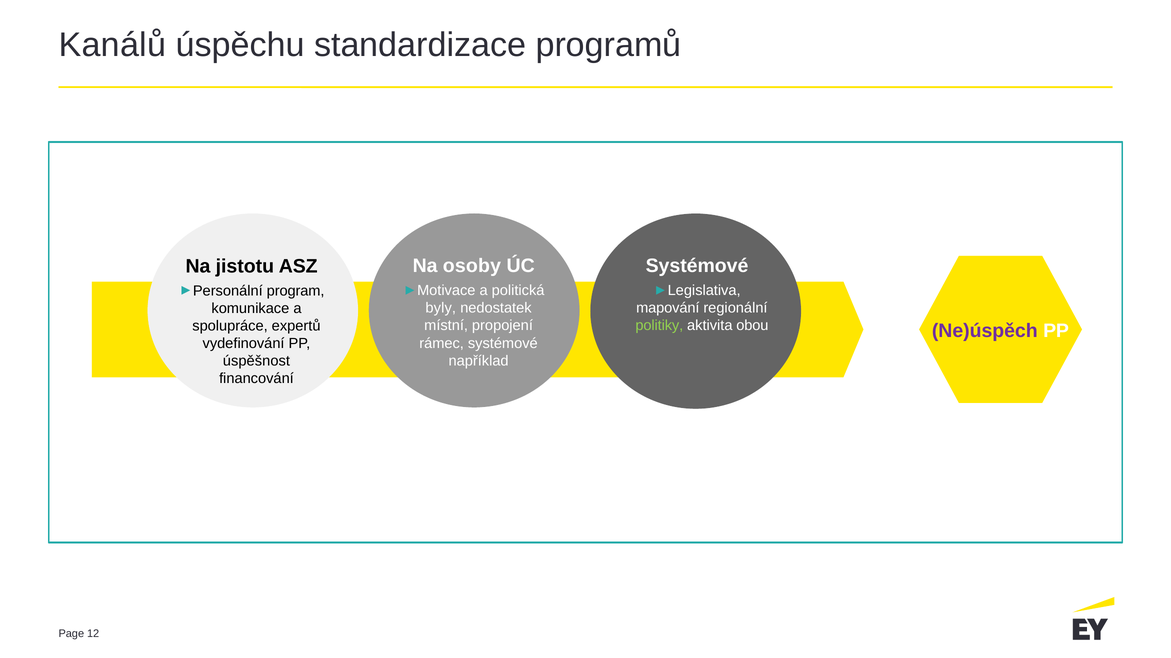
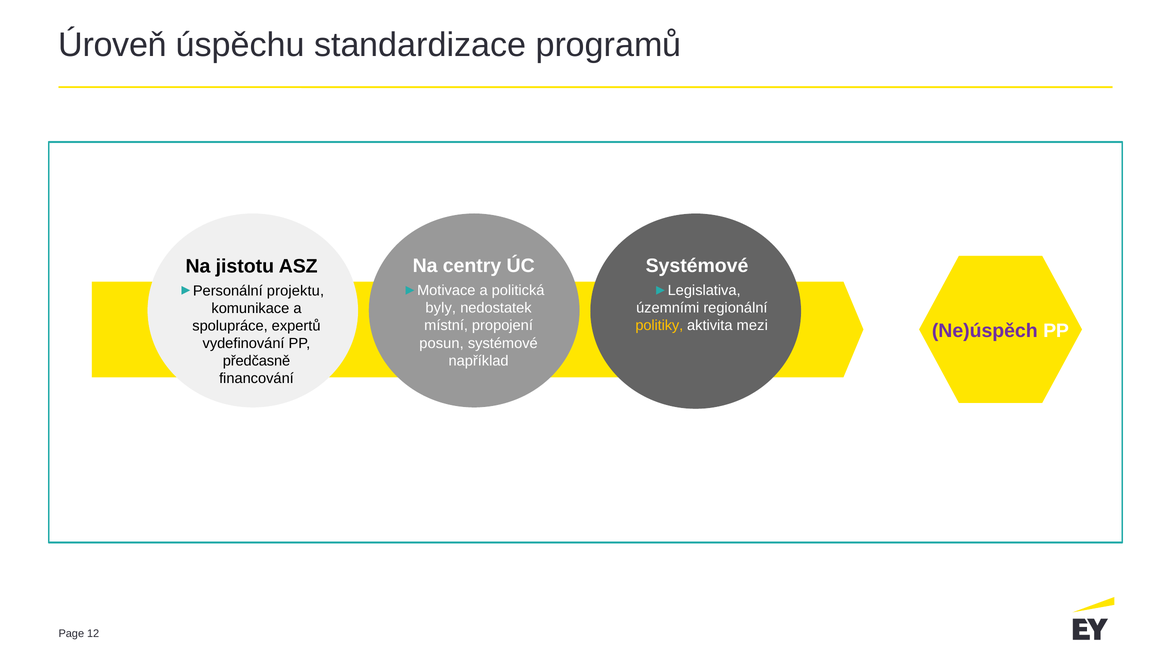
Kanálů: Kanálů -> Úroveň (113, 45)
osoby: osoby -> centry (472, 266)
program: program -> projektu (295, 291)
mapování: mapování -> územními (668, 308)
politiky colour: light green -> yellow (659, 326)
obou: obou -> mezi (752, 326)
rámec: rámec -> posun (442, 343)
úspěšnost: úspěšnost -> předčasně (257, 361)
